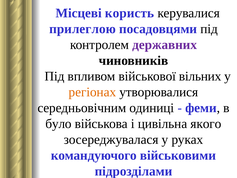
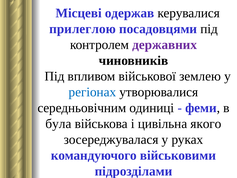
користь: користь -> одержав (130, 13)
вільних: вільних -> землею (200, 76)
регіонах colour: orange -> blue (92, 92)
було: було -> була (58, 124)
